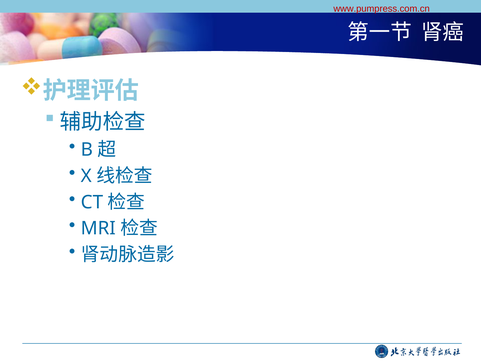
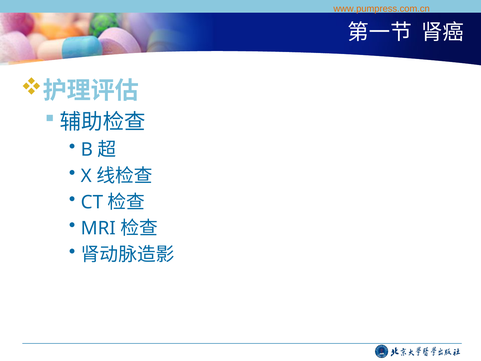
www.pumpress.com.cn colour: red -> orange (382, 9)
